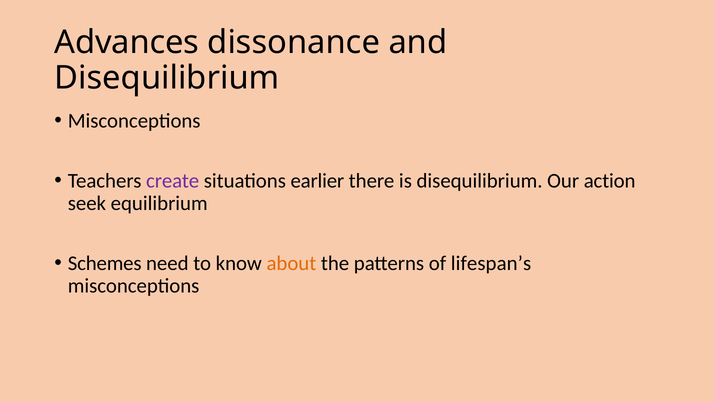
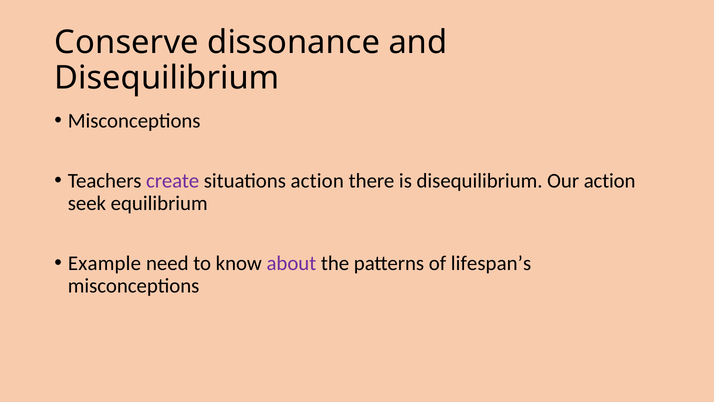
Advances: Advances -> Conserve (127, 42)
situations earlier: earlier -> action (317, 181)
Schemes: Schemes -> Example (105, 263)
about colour: orange -> purple (291, 263)
